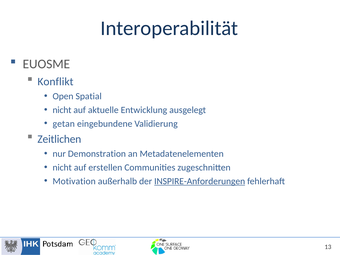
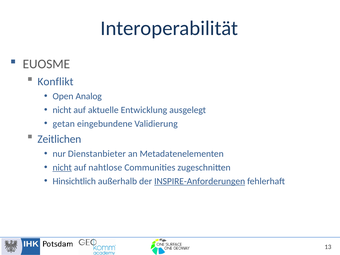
Spatial: Spatial -> Analog (89, 96)
Demonstration: Demonstration -> Dienstanbieter (97, 154)
nicht underline: none -> present (62, 167)
erstellen: erstellen -> nahtlose (105, 167)
Motivation: Motivation -> Hinsichtlich (74, 181)
